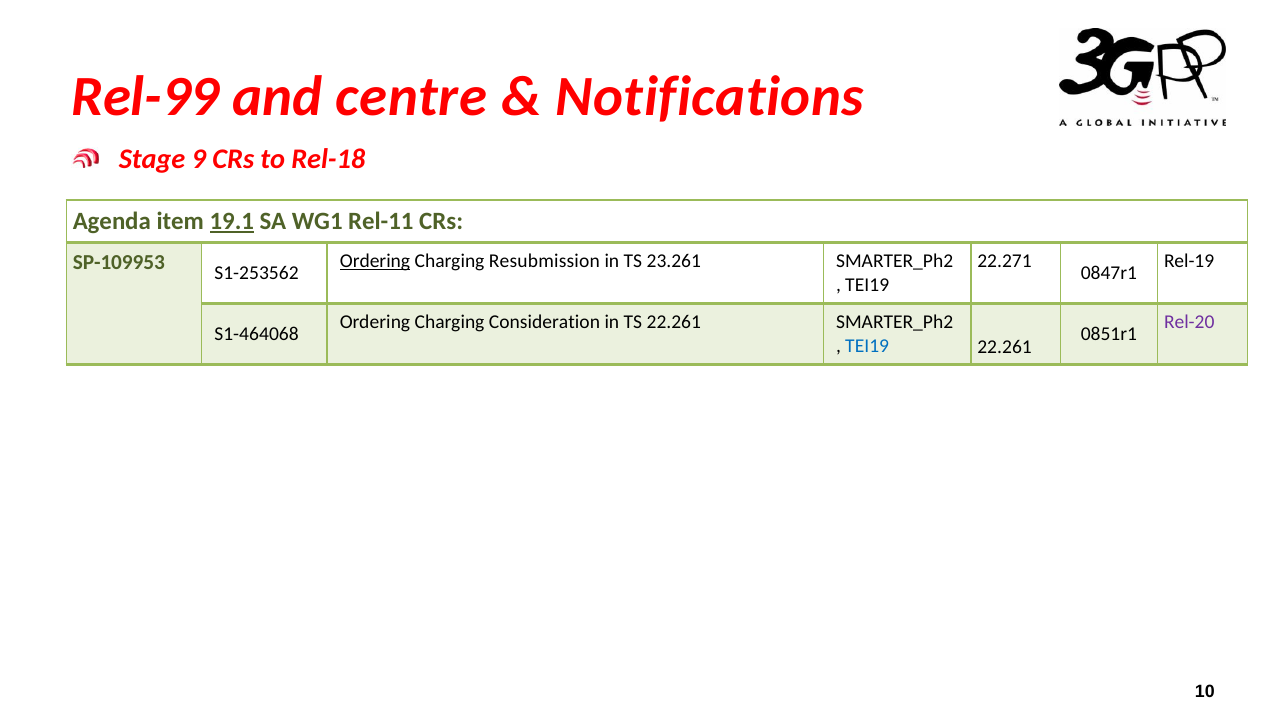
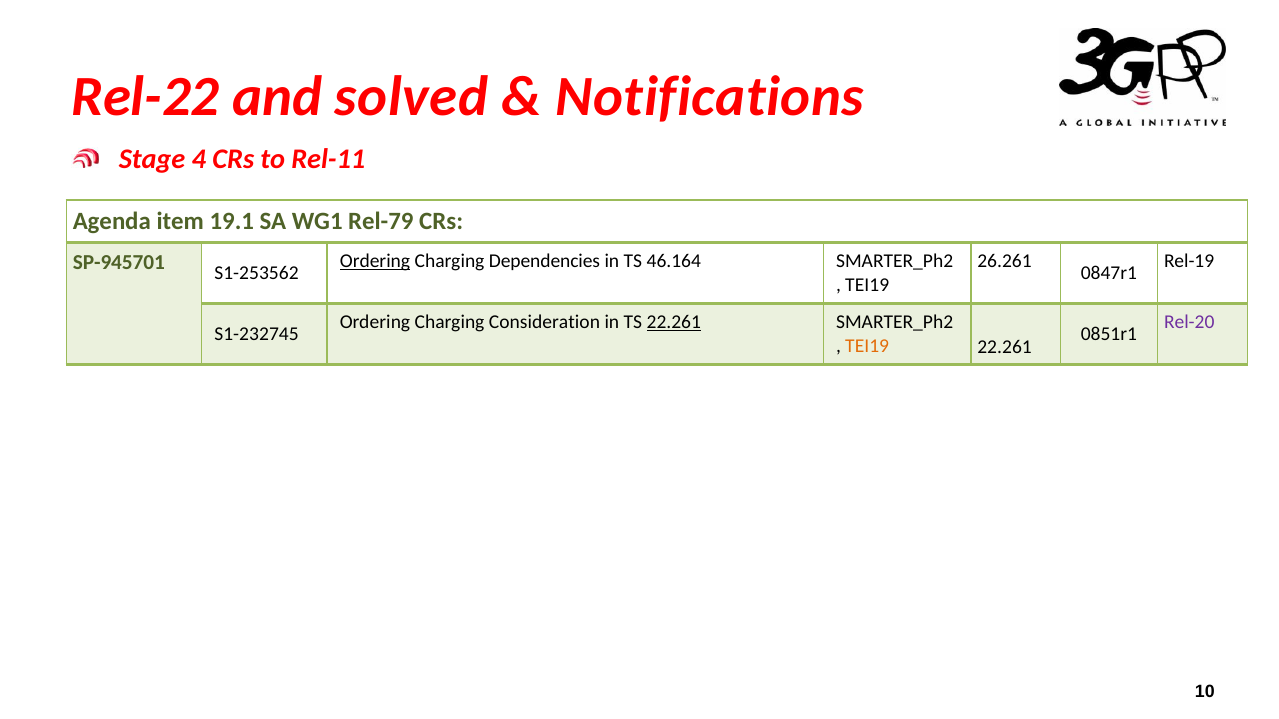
Rel-99: Rel-99 -> Rel-22 (145, 97)
centre: centre -> solved (412, 97)
9: 9 -> 4 (199, 159)
Rel-18: Rel-18 -> Rel-11 (328, 159)
19.1 underline: present -> none (232, 222)
Rel-11: Rel-11 -> Rel-79 (381, 222)
Resubmission: Resubmission -> Dependencies (545, 262)
23.261: 23.261 -> 46.164 (674, 262)
22.271: 22.271 -> 26.261 (1005, 262)
SP-109953: SP-109953 -> SP-945701 (119, 262)
22.261 underline: none -> present (674, 323)
S1-464068: S1-464068 -> S1-232745 (257, 335)
TEI19 colour: blue -> orange (867, 347)
